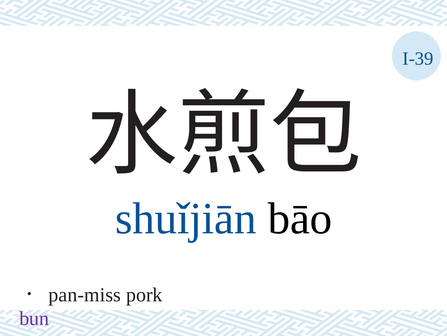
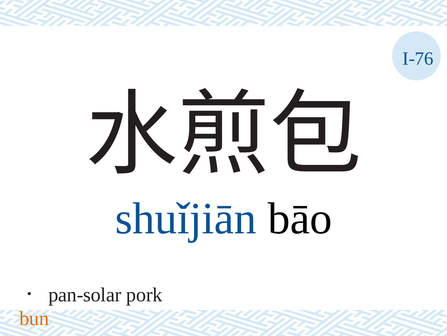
I-39: I-39 -> I-76 (418, 59)
pan-miss: pan-miss -> pan-solar (85, 294)
bun colour: purple -> orange (34, 318)
